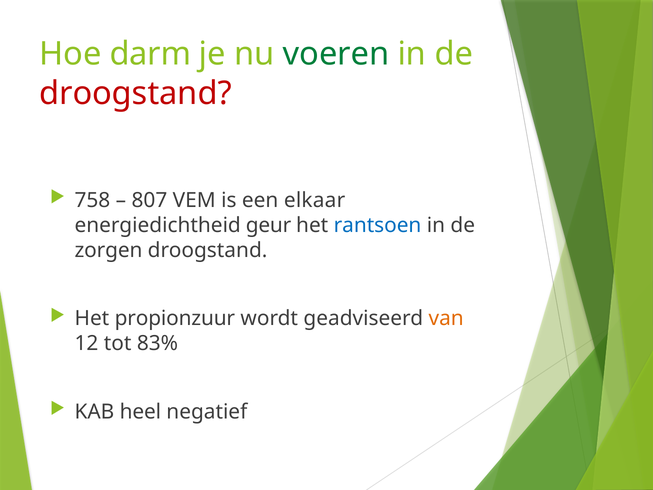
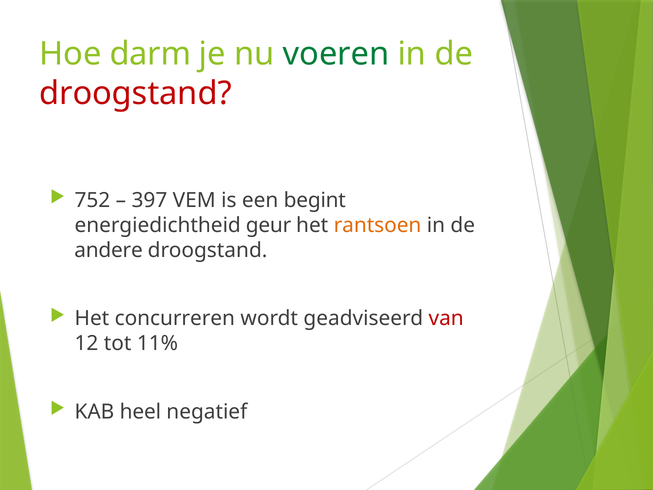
758: 758 -> 752 (92, 200)
807: 807 -> 397 (149, 200)
elkaar: elkaar -> begint (315, 200)
rantsoen colour: blue -> orange (378, 225)
zorgen: zorgen -> andere (109, 250)
propionzuur: propionzuur -> concurreren (175, 318)
van colour: orange -> red (446, 318)
83%: 83% -> 11% (157, 343)
